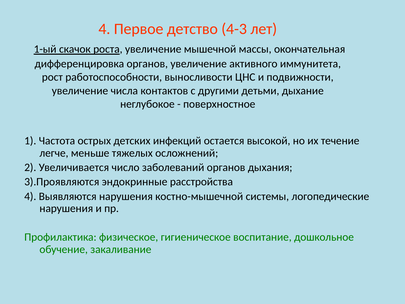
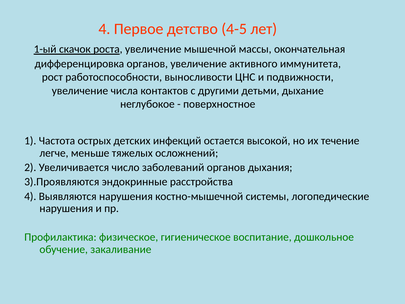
4-3: 4-3 -> 4-5 (234, 29)
